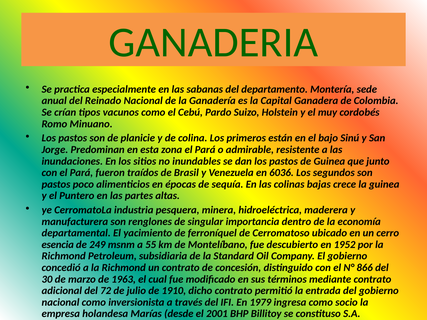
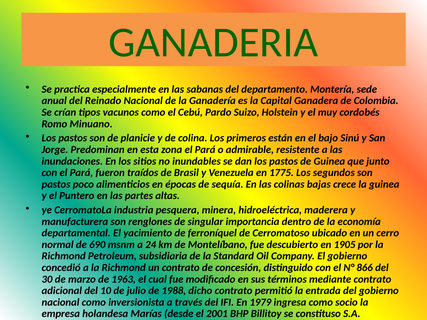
6036: 6036 -> 1775 (282, 173)
esencia: esencia -> normal (58, 245)
249: 249 -> 690 (97, 245)
55: 55 -> 24 (151, 245)
1952: 1952 -> 1905 (345, 245)
72: 72 -> 10 (106, 291)
1910: 1910 -> 1988 (174, 291)
